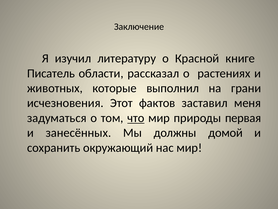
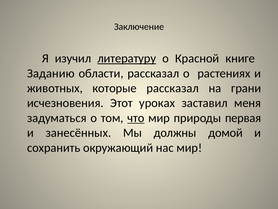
литературу underline: none -> present (127, 58)
Писатель: Писатель -> Заданию (51, 73)
которые выполнил: выполнил -> рассказал (173, 88)
фактов: фактов -> уроках (157, 103)
